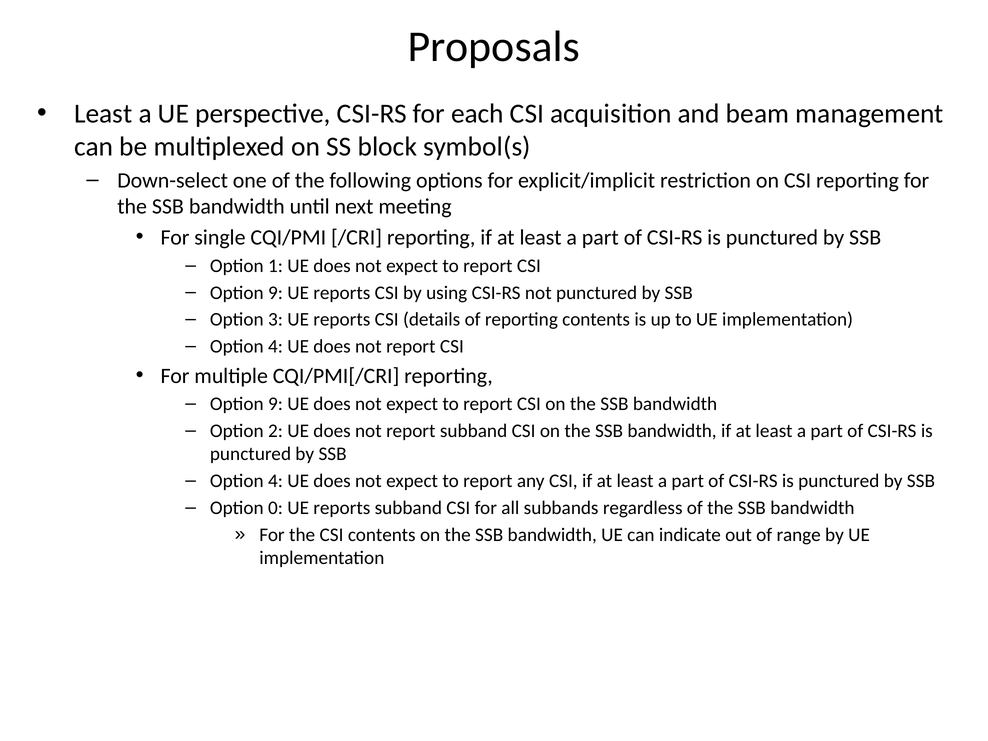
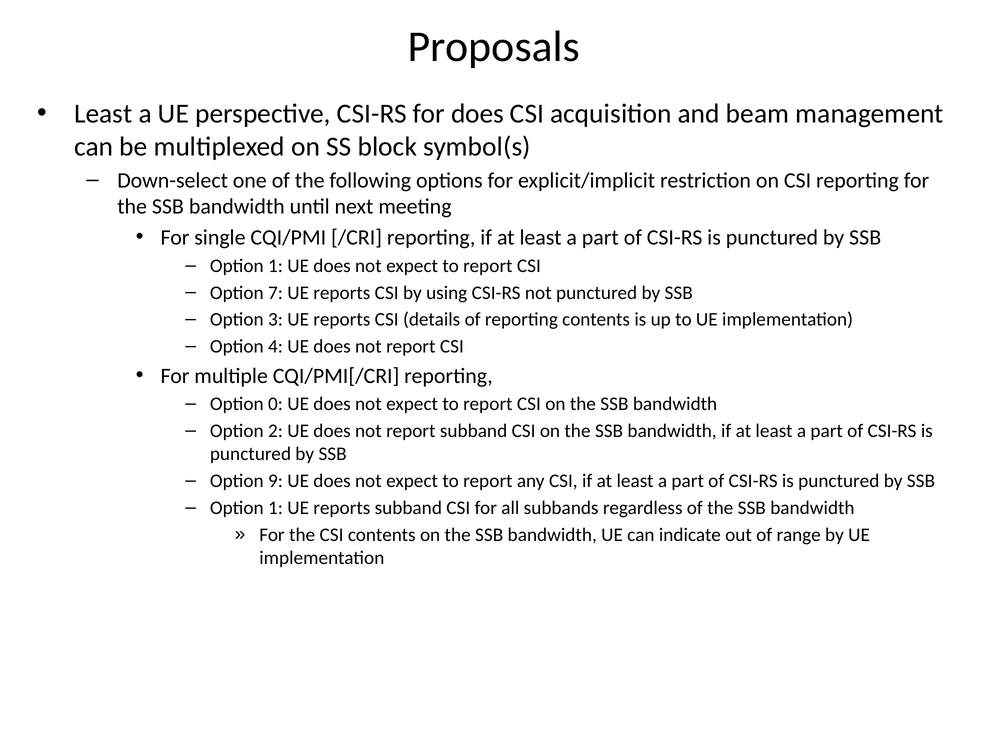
for each: each -> does (478, 114)
9: 9 -> 7 (275, 293)
9: 9 -> 0 (275, 404)
4: 4 -> 9 (275, 481)
0: 0 -> 1 (275, 508)
